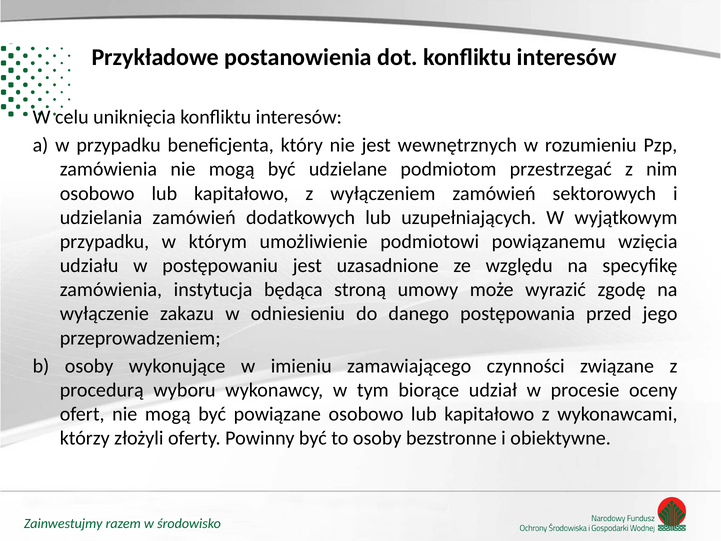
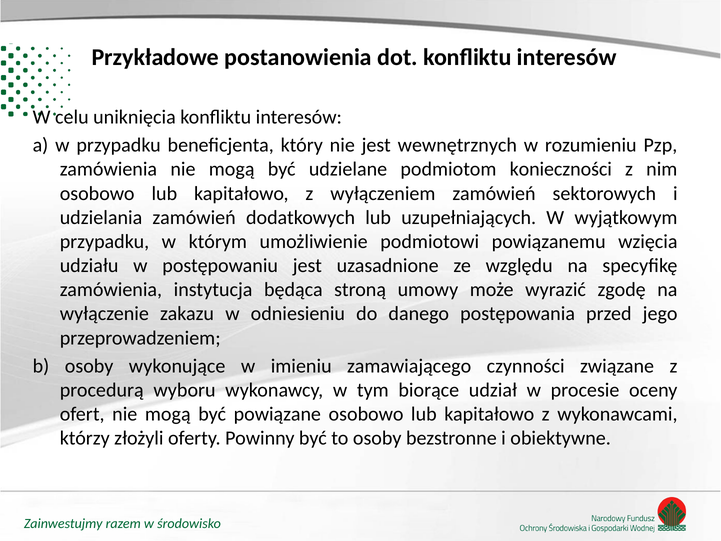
przestrzegać: przestrzegać -> konieczności (561, 169)
